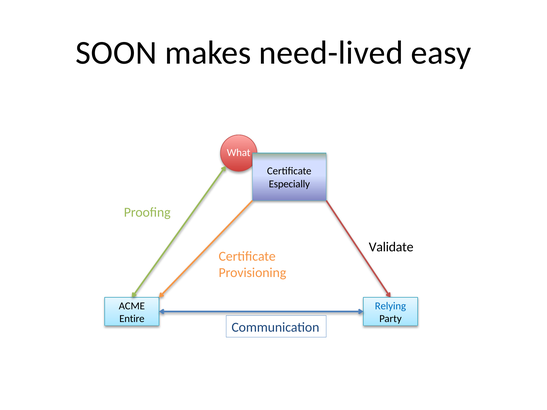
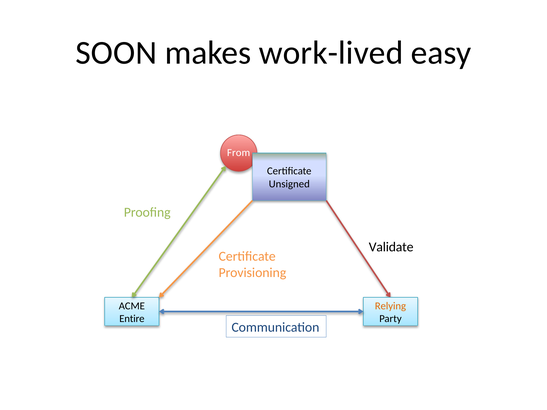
need-lived: need-lived -> work-lived (331, 53)
What: What -> From (239, 153)
Especially: Especially -> Unsigned (289, 184)
Relying colour: blue -> orange (390, 306)
